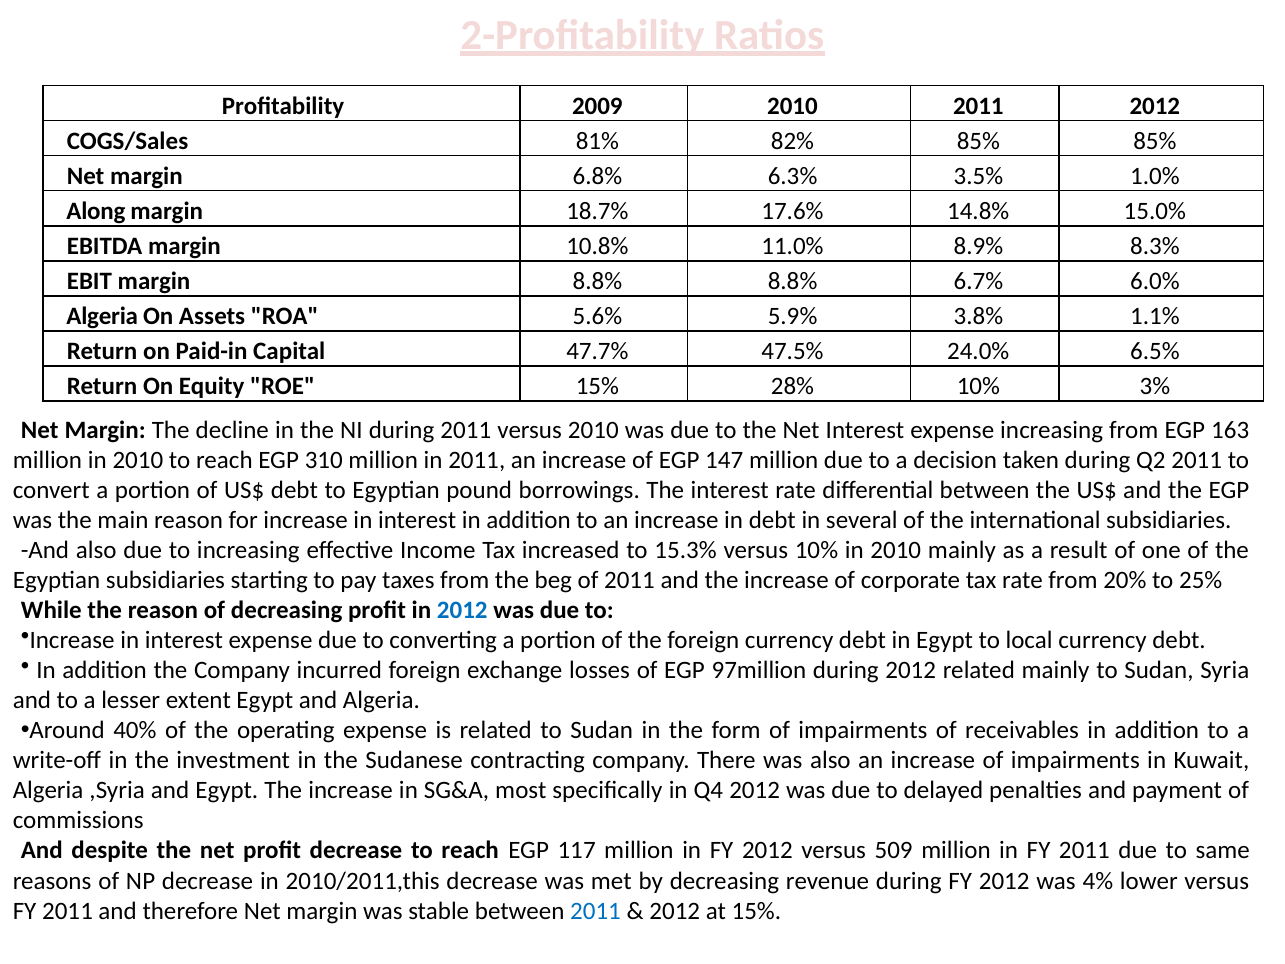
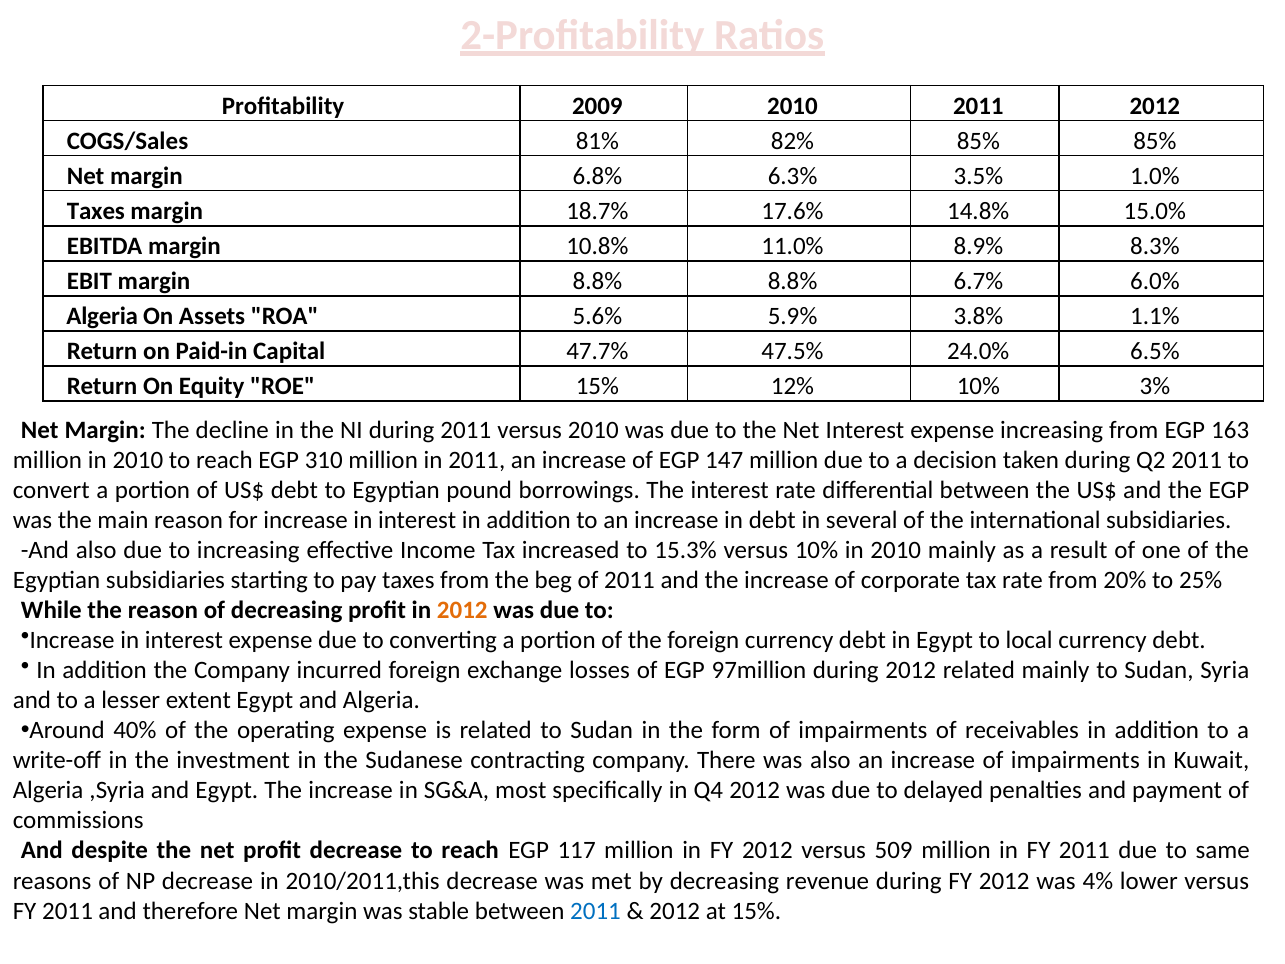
Along: Along -> Taxes (96, 211)
28%: 28% -> 12% (793, 386)
2012 colour: blue -> orange (462, 611)
